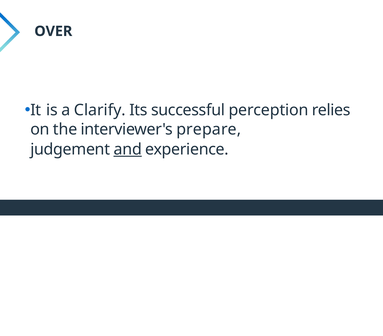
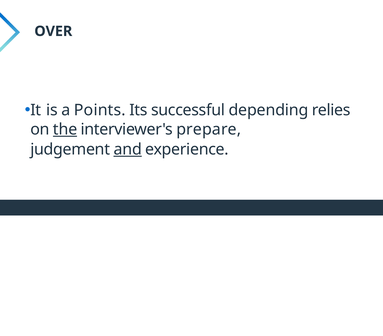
Clarify: Clarify -> Points (100, 110)
perception: perception -> depending (268, 110)
the underline: none -> present (65, 129)
